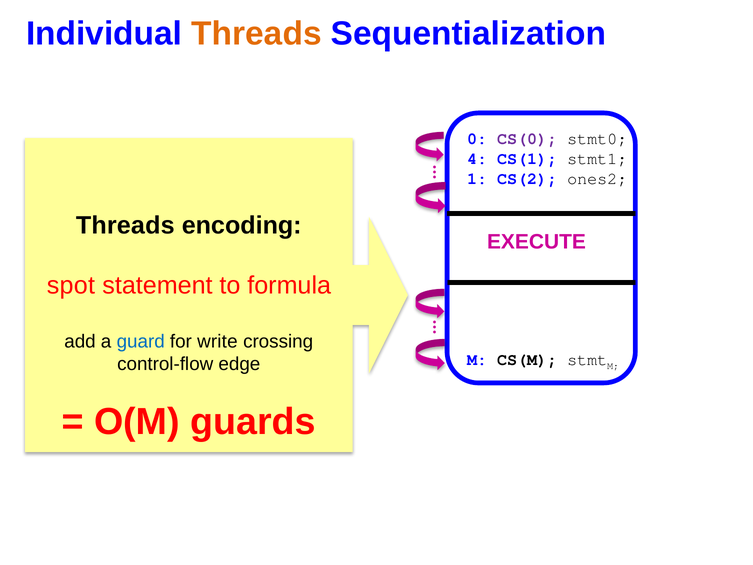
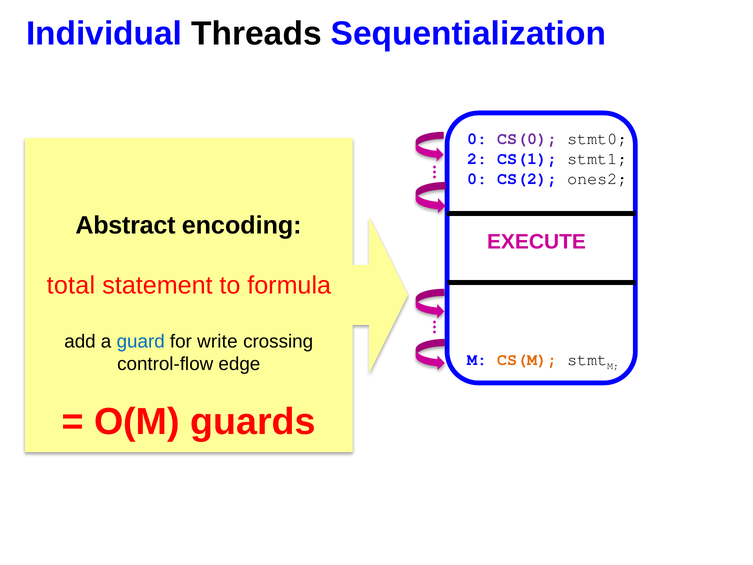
Threads colour: orange -> black (257, 34)
4: 4 -> 2 (477, 159)
1: 1 -> 0 (477, 179)
Threads: Threads -> Abstract (125, 225)
spot: spot -> total (71, 285)
CS(M colour: black -> orange (527, 359)
